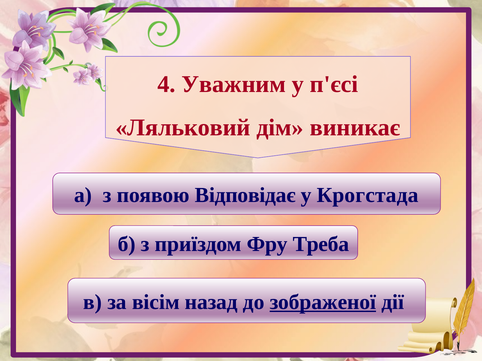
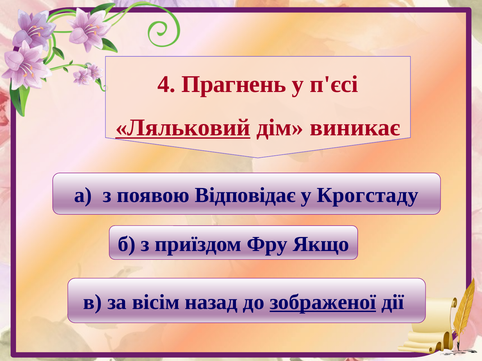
Уважним: Уважним -> Прагнень (234, 84)
Ляльковий underline: none -> present (183, 128)
Крогстада: Крогстада -> Крогстаду (368, 195)
Треба: Треба -> Якщо (321, 244)
